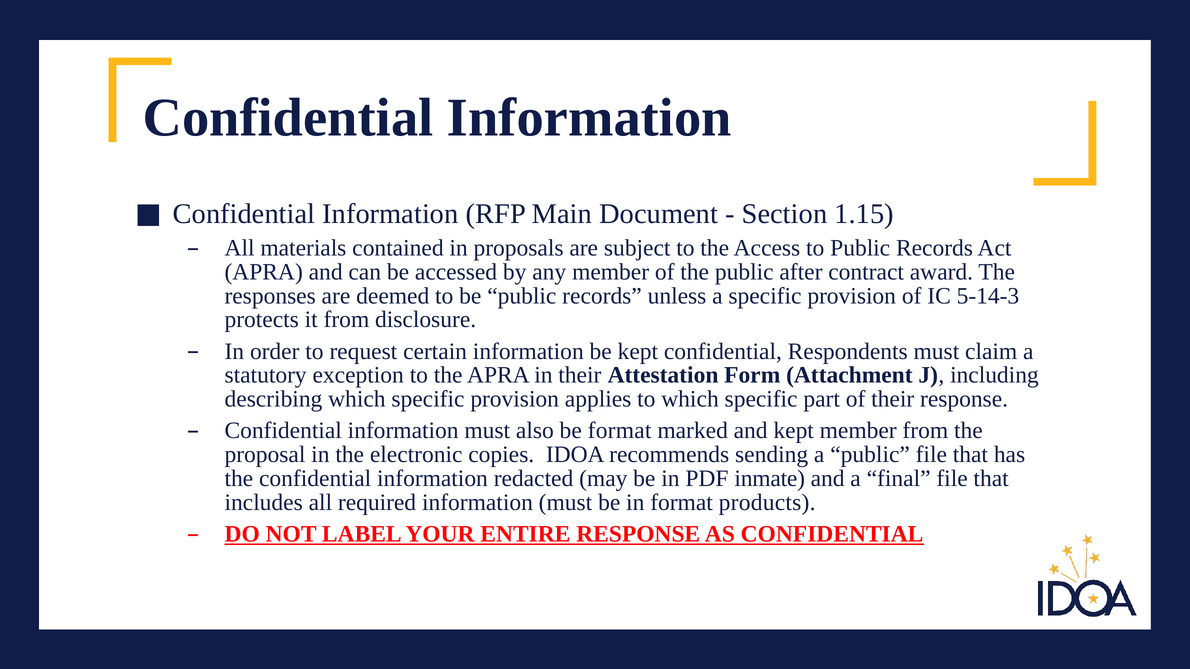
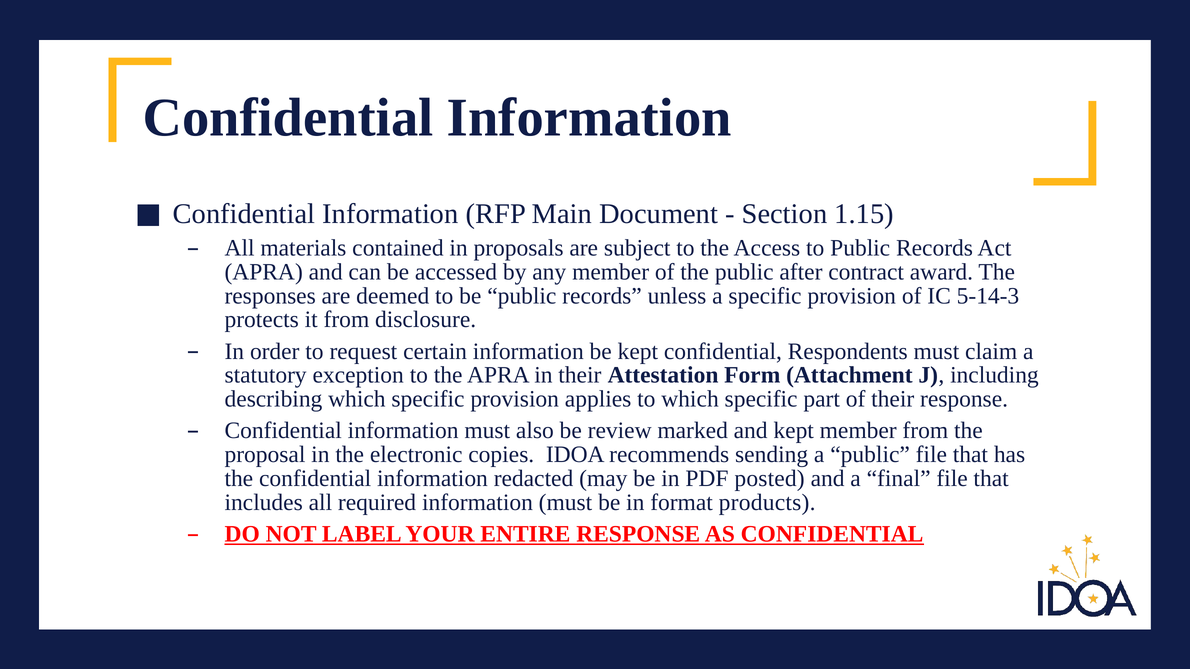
be format: format -> review (620, 431)
inmate: inmate -> posted (770, 479)
